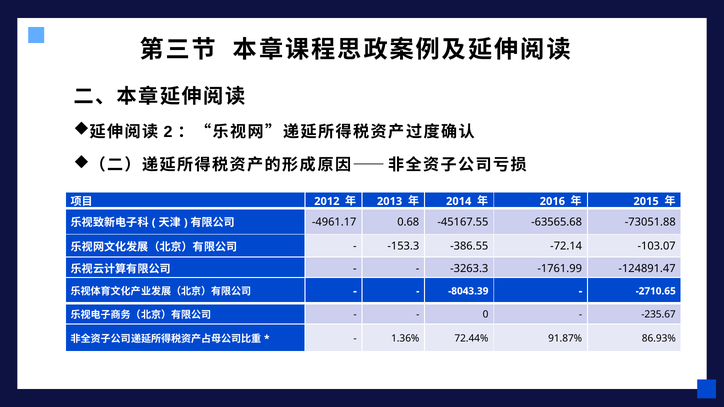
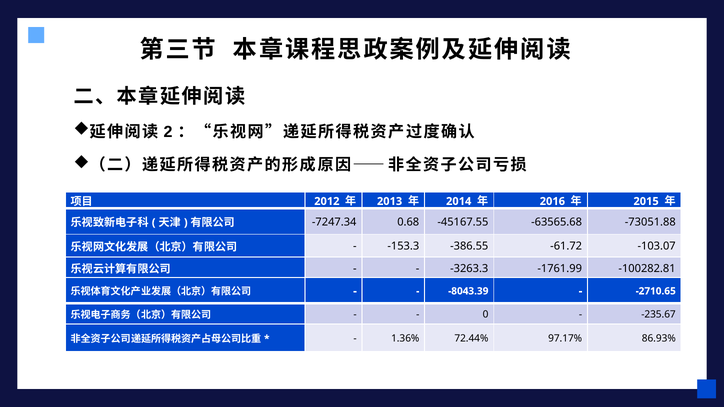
-4961.17: -4961.17 -> -7247.34 (334, 222)
-72.14: -72.14 -> -61.72 (566, 246)
-124891.47: -124891.47 -> -100282.81 (647, 269)
91.87%: 91.87% -> 97.17% (565, 339)
